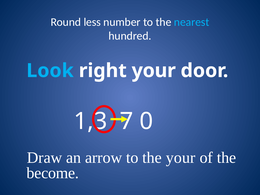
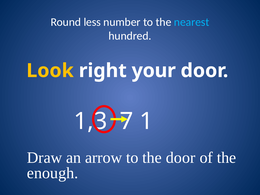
Look colour: light blue -> yellow (50, 71)
0: 0 -> 1 (146, 121)
the your: your -> door (181, 158)
become: become -> enough (53, 173)
